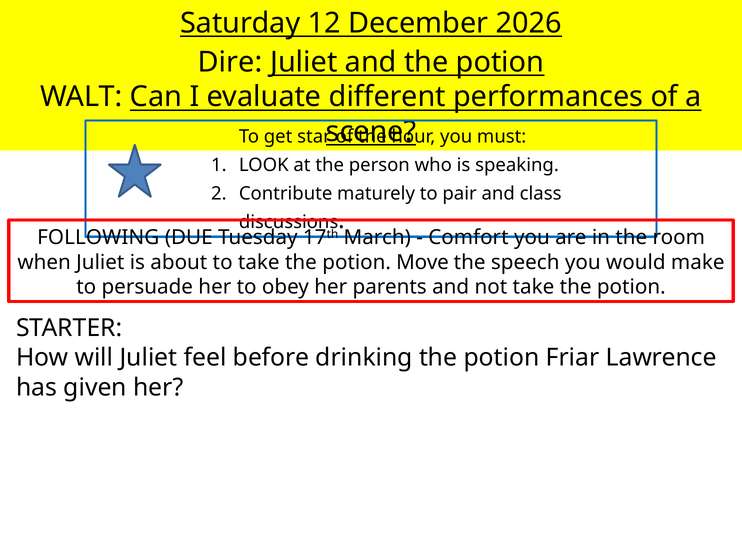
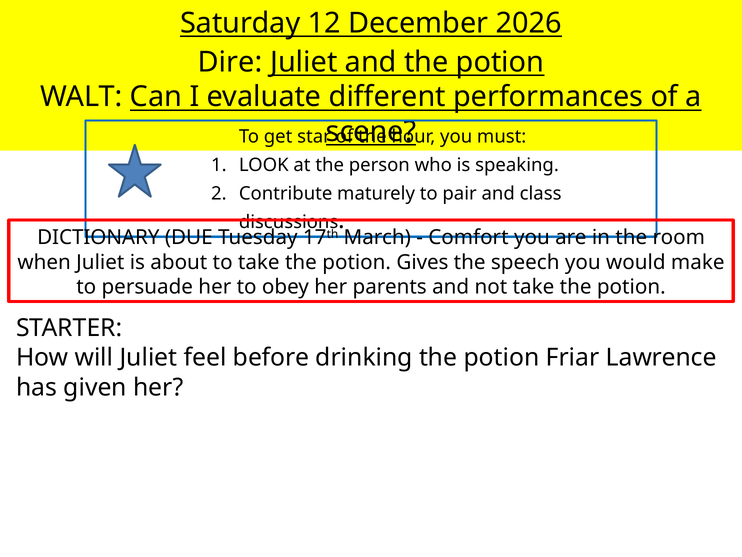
FOLLOWING: FOLLOWING -> DICTIONARY (98, 237)
Move: Move -> Gives (422, 262)
